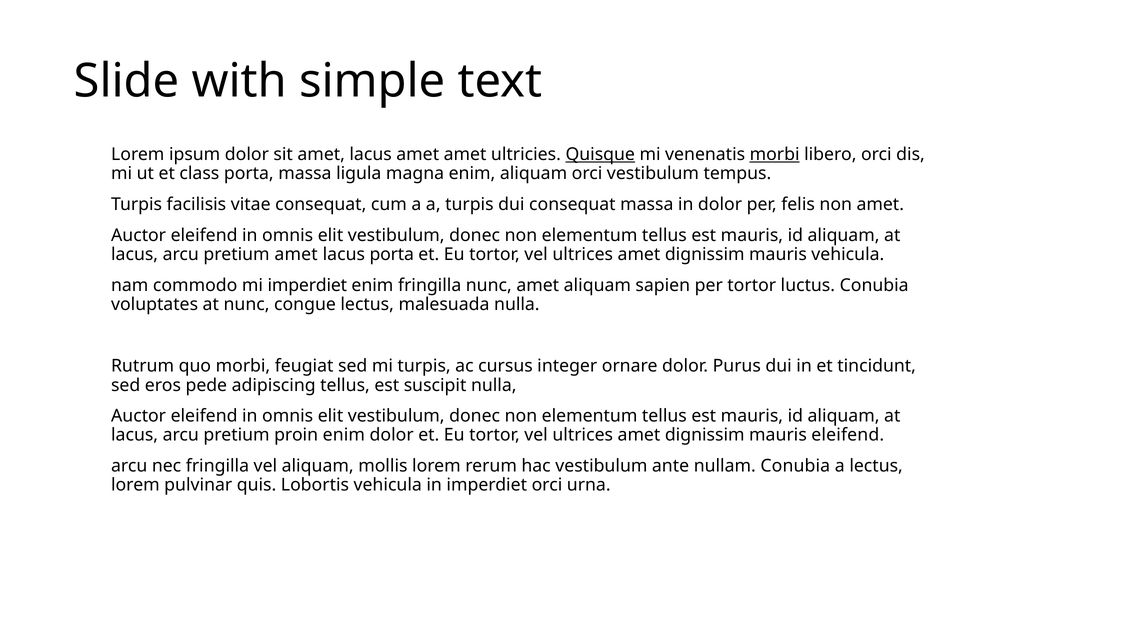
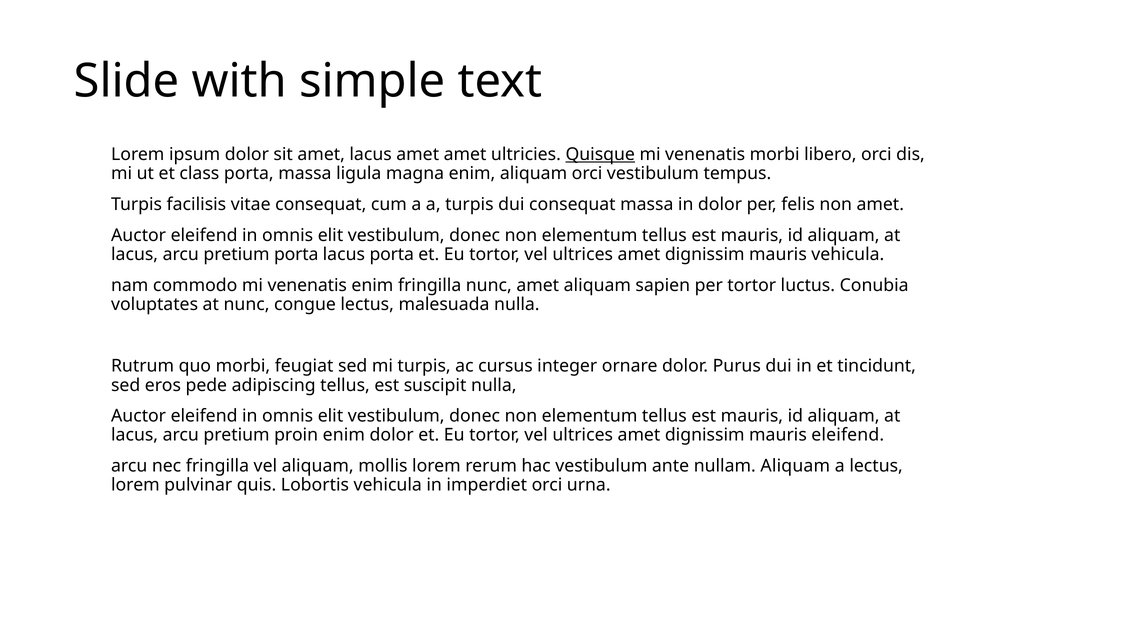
morbi underline: present -> none (775, 154)
pretium amet: amet -> porta (296, 254)
commodo mi imperdiet: imperdiet -> venenatis (307, 285)
nullam Conubia: Conubia -> Aliquam (795, 466)
